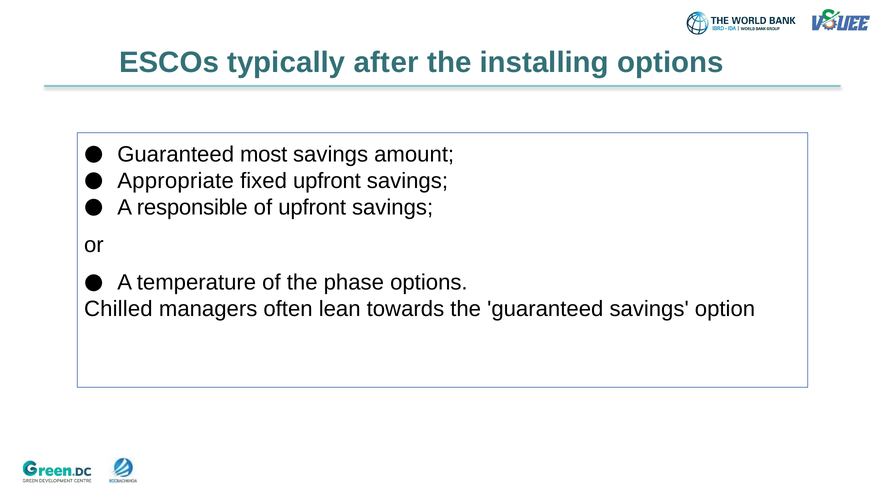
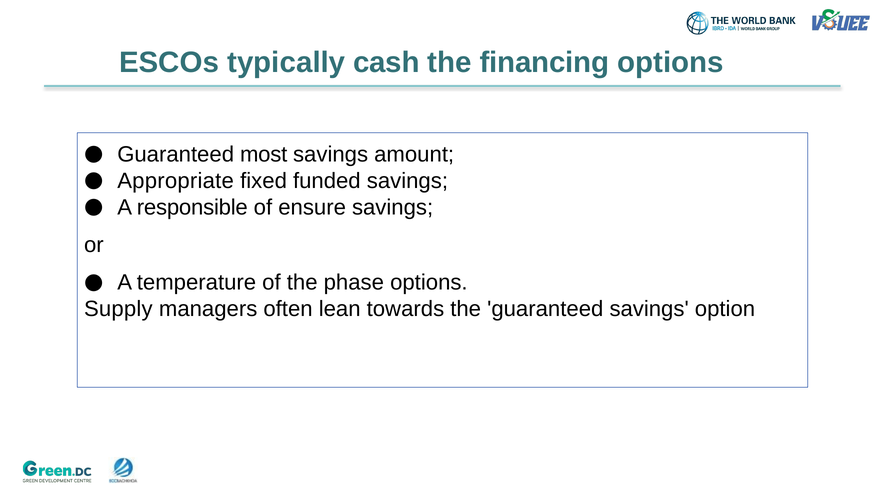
after: after -> cash (386, 63)
installing: installing -> financing (544, 63)
fixed upfront: upfront -> funded (327, 181)
of upfront: upfront -> ensure (312, 207)
Chilled: Chilled -> Supply (118, 309)
